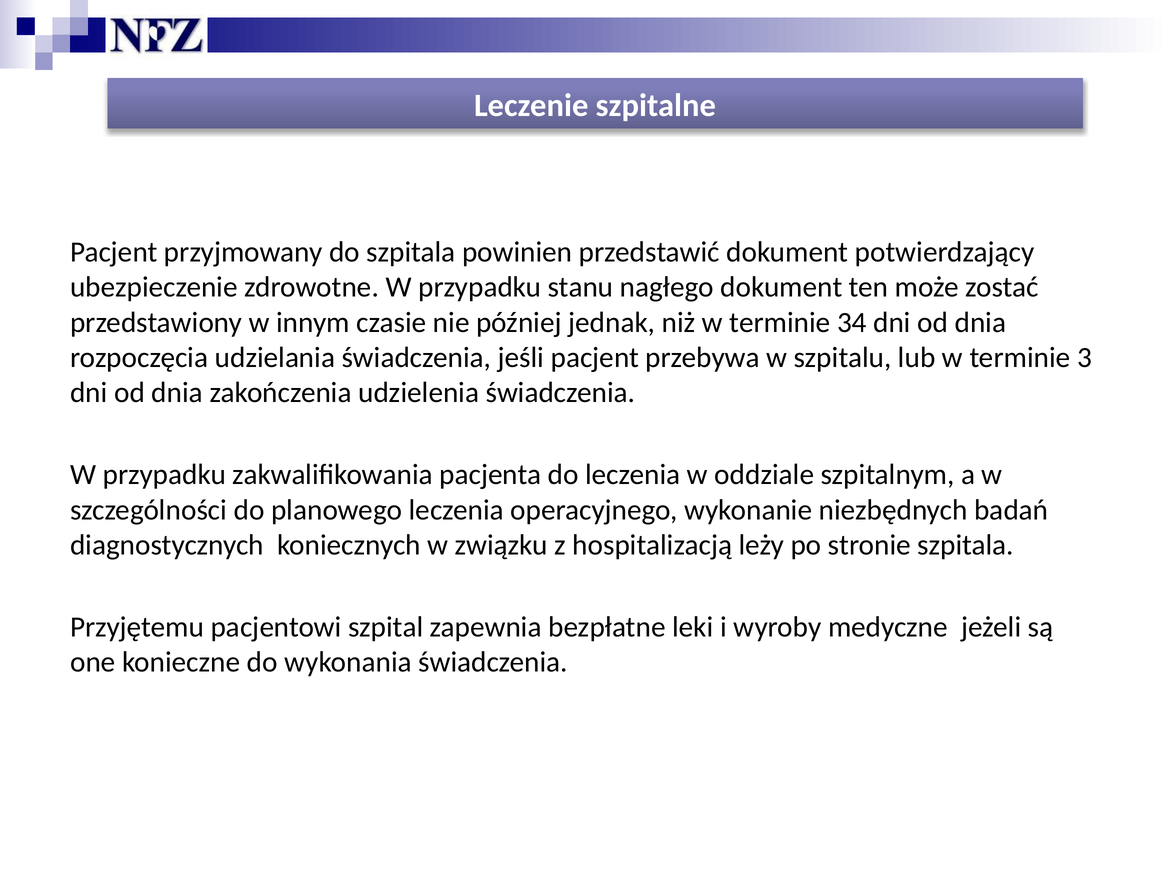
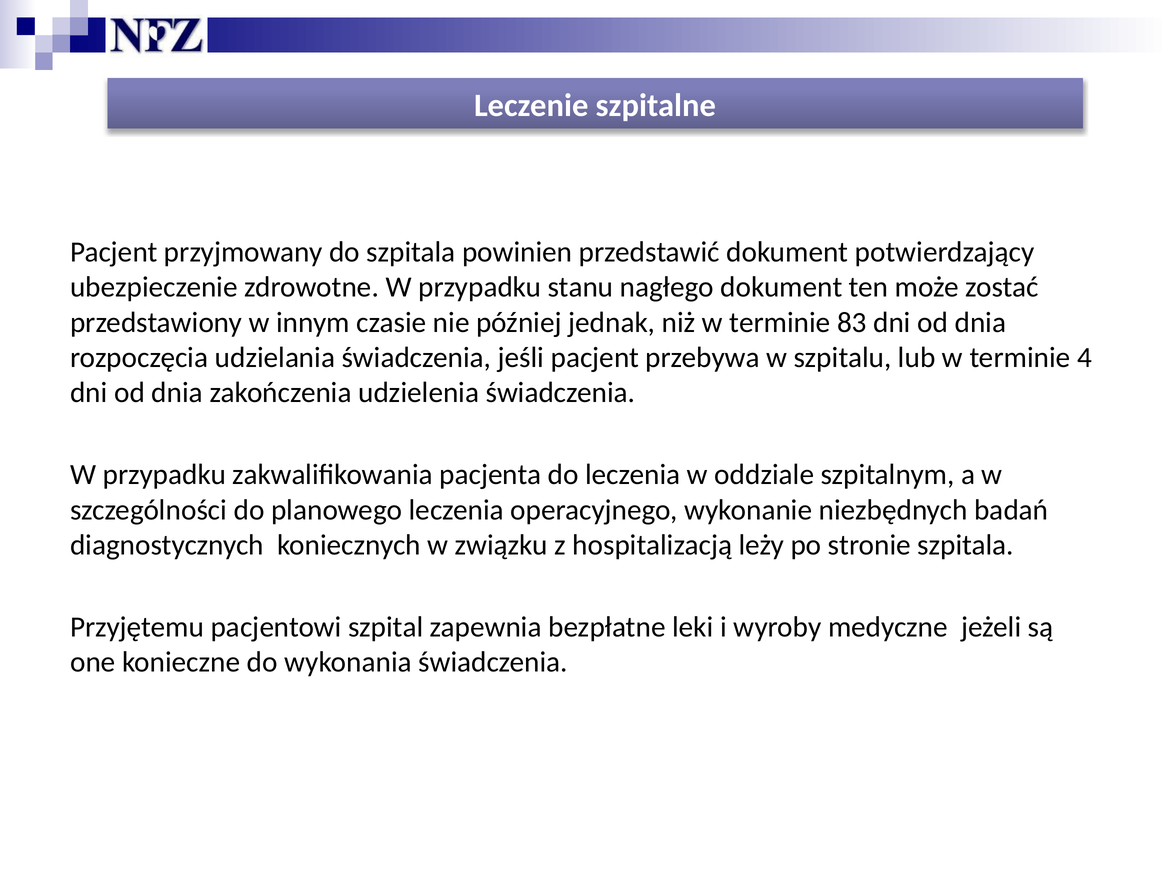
34: 34 -> 83 (852, 322)
3: 3 -> 4 (1084, 357)
